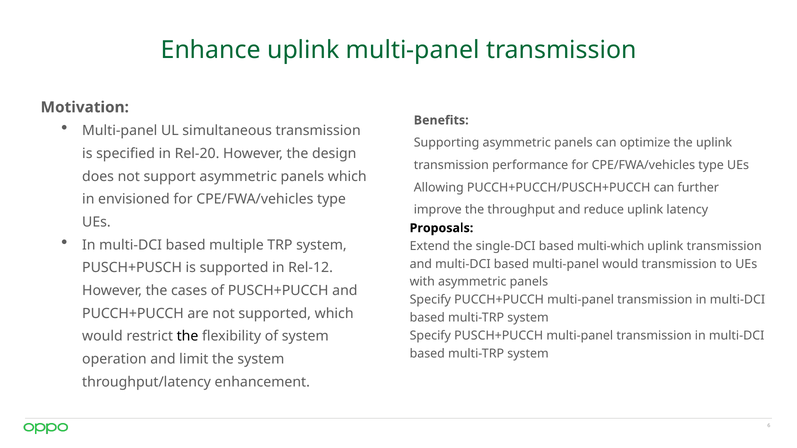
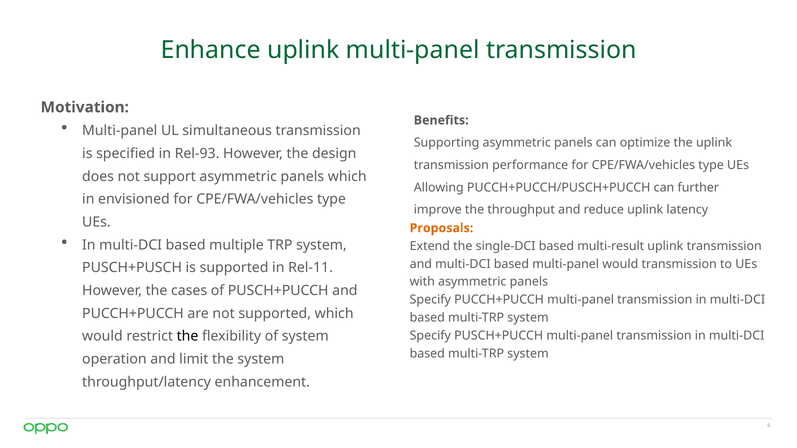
Rel-20: Rel-20 -> Rel-93 (197, 154)
Proposals colour: black -> orange (441, 228)
multi-which: multi-which -> multi-result (611, 246)
Rel-12: Rel-12 -> Rel-11 (311, 268)
